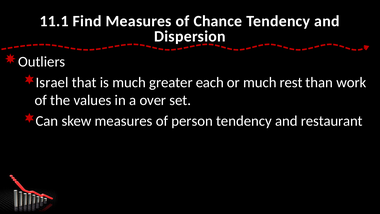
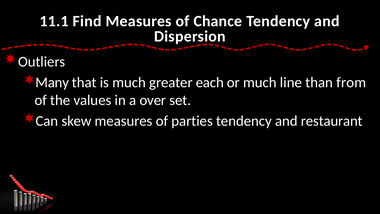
Israel: Israel -> Many (52, 82)
rest: rest -> line (291, 82)
work: work -> from (351, 82)
person: person -> parties (192, 121)
